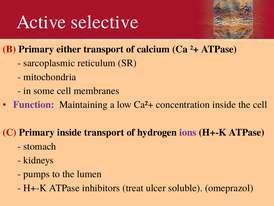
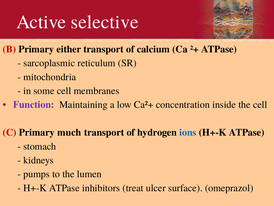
Primary inside: inside -> much (69, 132)
ions colour: purple -> blue (188, 132)
soluble: soluble -> surface (185, 188)
